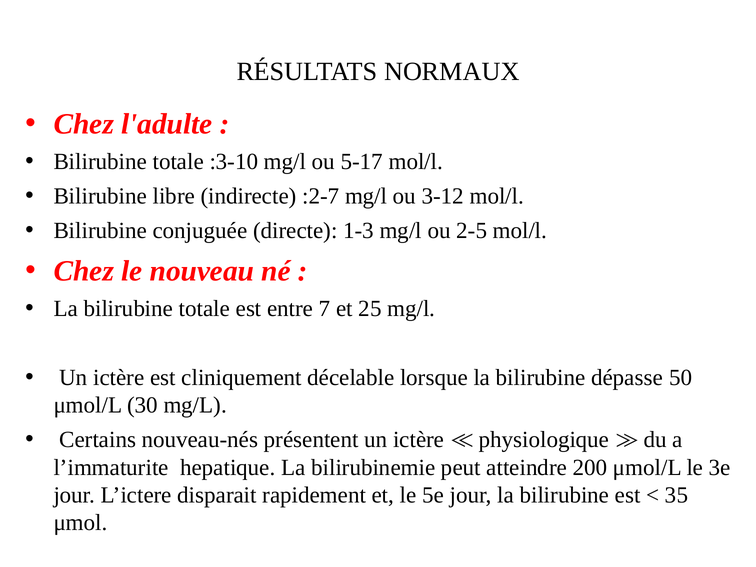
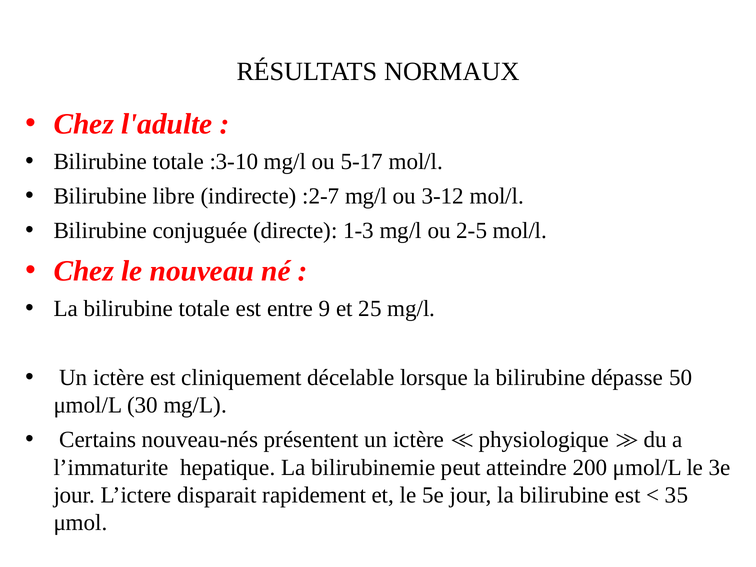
7: 7 -> 9 (325, 309)
